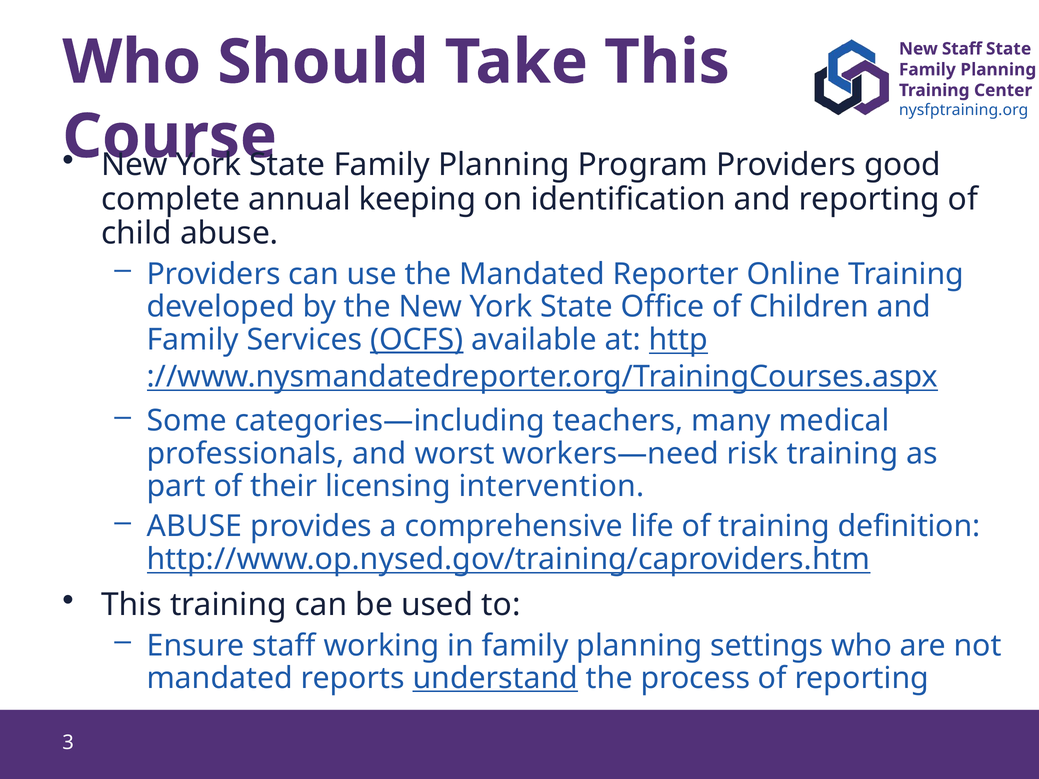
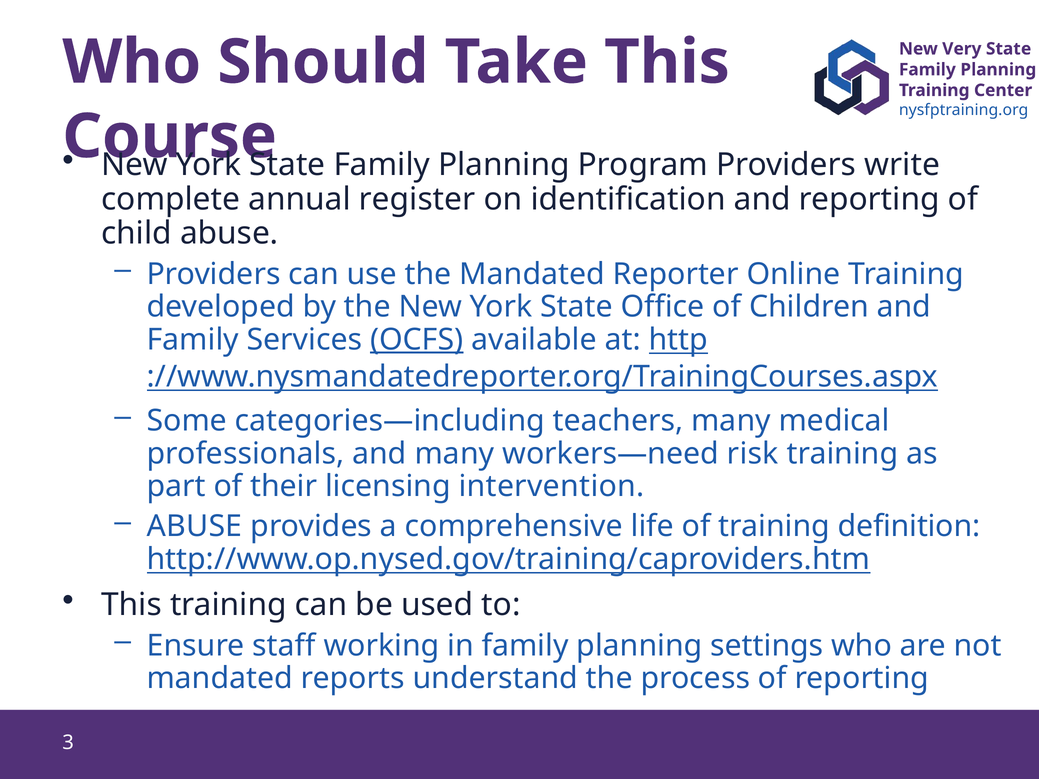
New Staff: Staff -> Very (962, 49)
good: good -> write (902, 165)
keeping: keeping -> register (417, 199)
and worst: worst -> many (454, 454)
understand underline: present -> none (495, 678)
